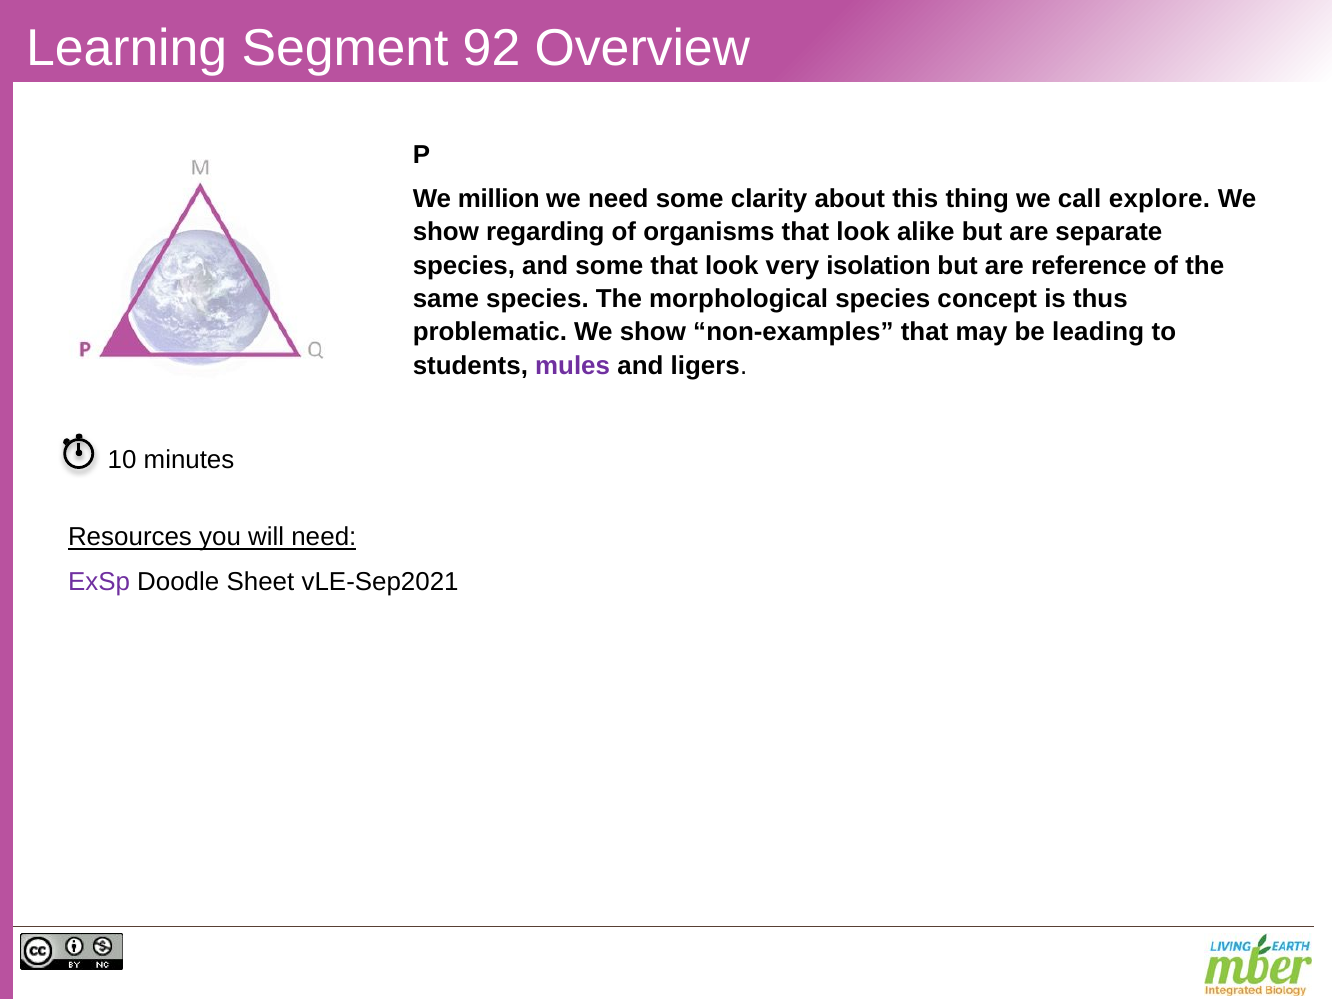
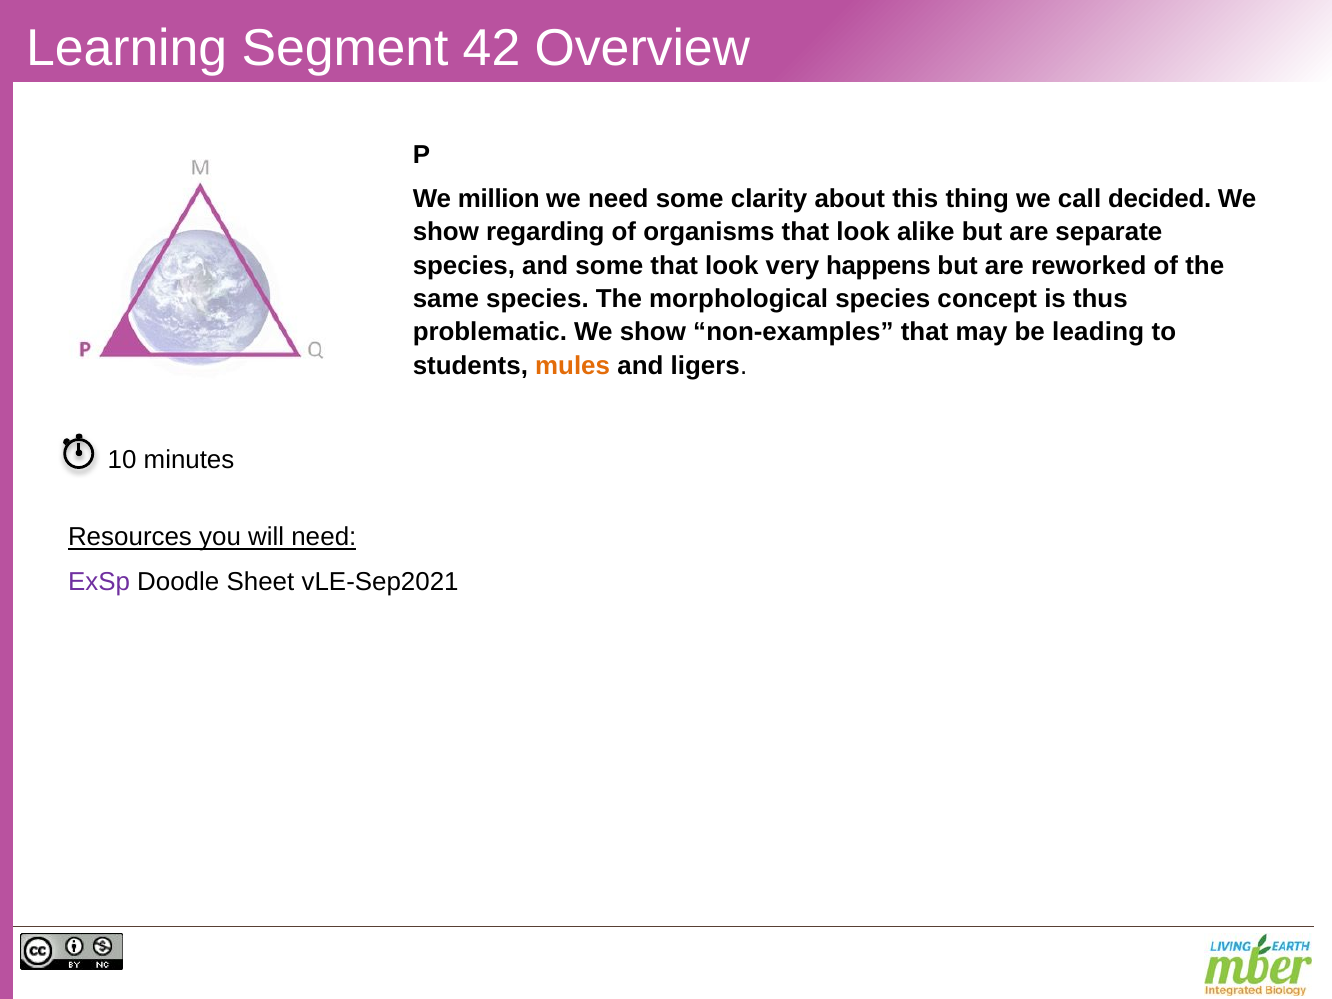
92: 92 -> 42 (491, 48)
explore: explore -> decided (1160, 199)
isolation: isolation -> happens (878, 266)
reference: reference -> reworked (1089, 266)
mules colour: purple -> orange (573, 366)
